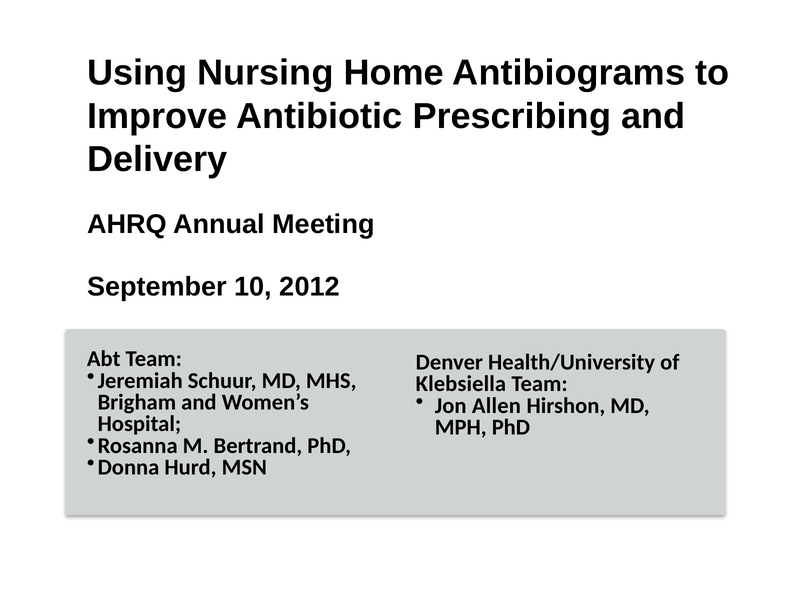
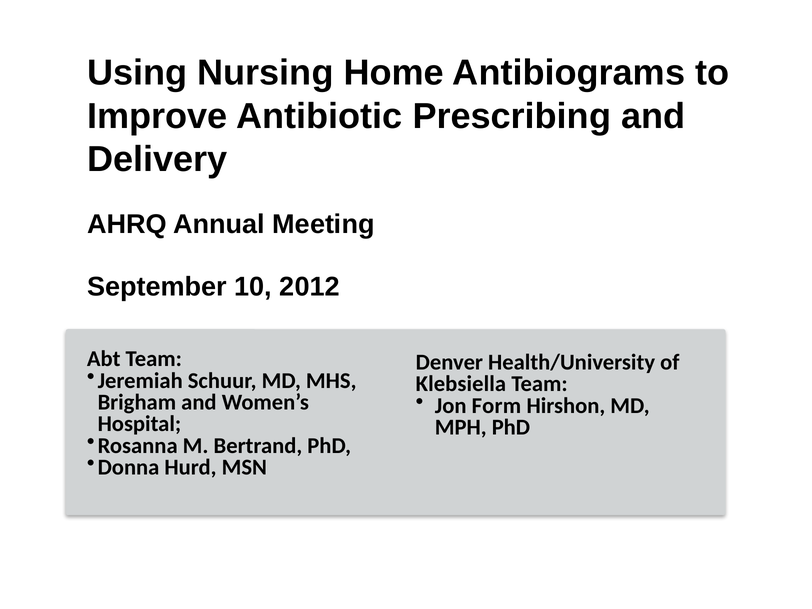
Allen: Allen -> Form (496, 406)
